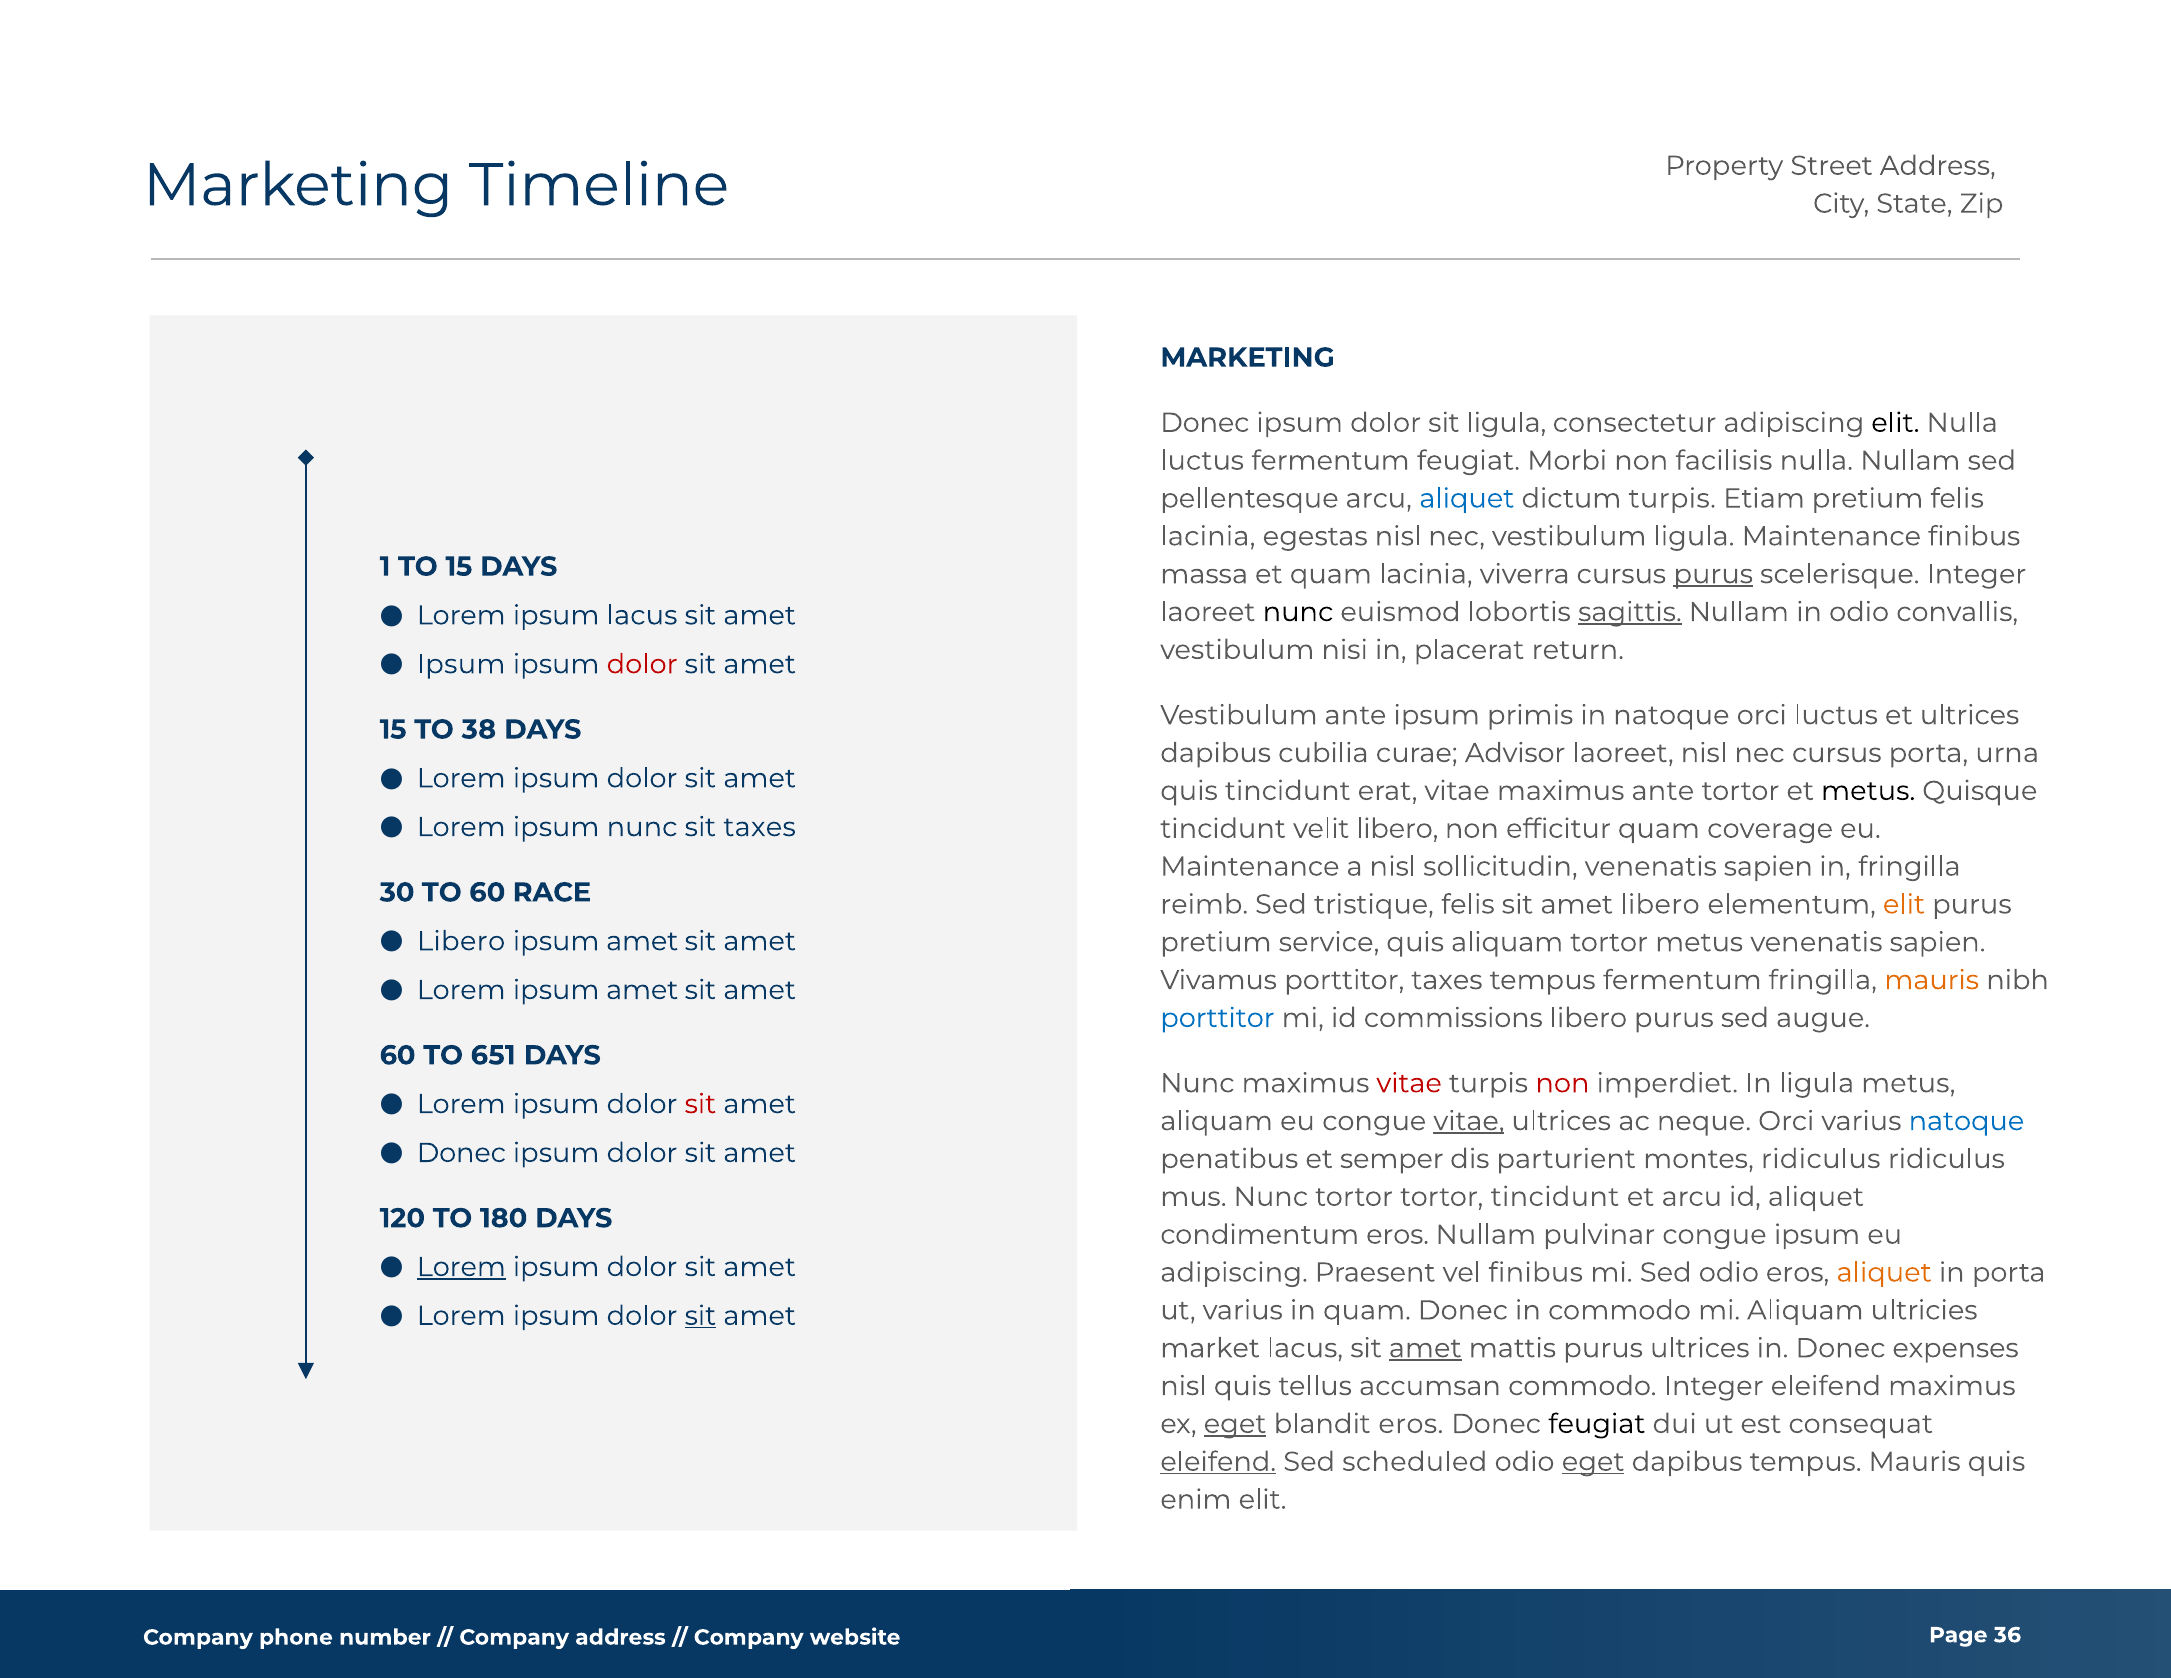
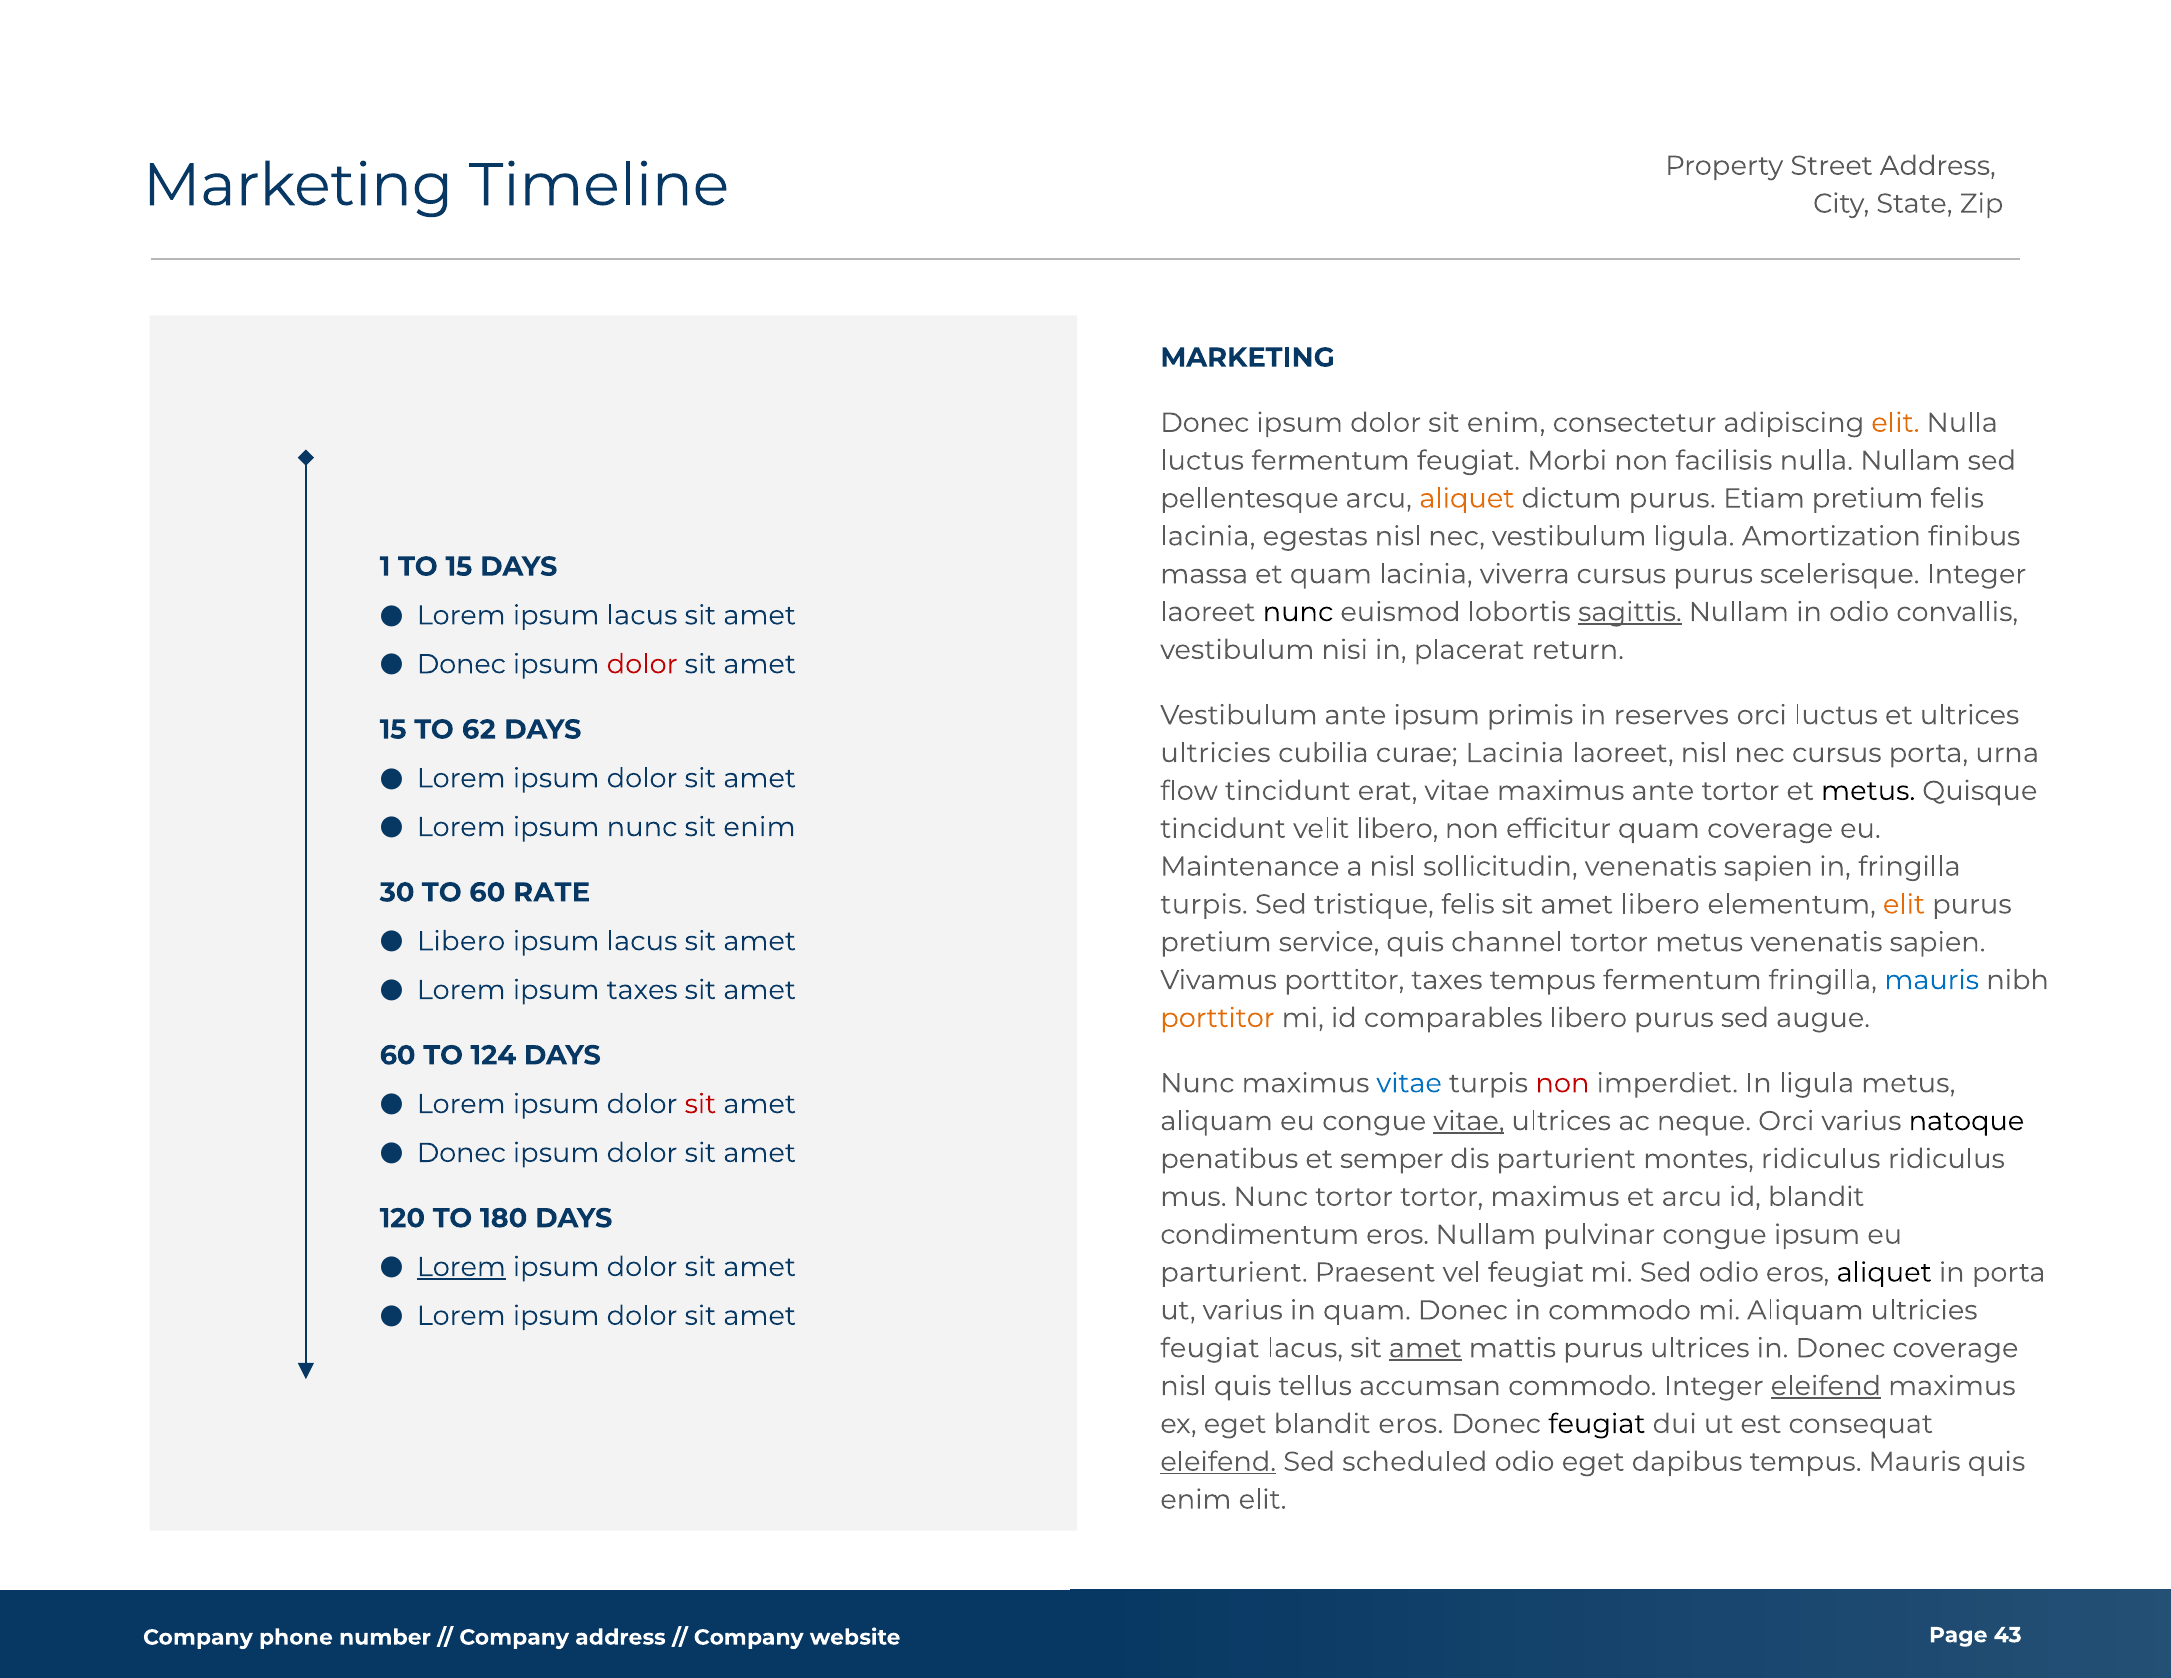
dolor sit ligula: ligula -> enim (1506, 423)
elit colour: black -> orange (1895, 423)
aliquet colour: blue -> orange (1467, 498)
dictum turpis: turpis -> purus (1672, 498)
ligula Maintenance: Maintenance -> Amortization (1831, 536)
purus underline: present -> none (1713, 574)
Ipsum: Ipsum -> Donec (461, 664)
in natoque: natoque -> reserves (1671, 715)
38: 38 -> 62 (479, 729)
dapibus: dapibus -> ultricies (1215, 753)
curae Advisor: Advisor -> Lacinia (1515, 753)
quis: quis -> flow (1189, 791)
taxes: taxes -> enim (759, 827)
RACE: RACE -> RATE (552, 892)
reimb: reimb -> turpis (1204, 904)
amet: amet -> lacus (642, 941)
quis aliquam: aliquam -> channel (1507, 942)
mauris colour: orange -> blue (1932, 980)
Lorem ipsum amet: amet -> taxes (642, 990)
porttitor colour: blue -> orange (1217, 1018)
commissions: commissions -> comparables (1453, 1018)
651: 651 -> 124 (493, 1055)
vitae colour: red -> blue (1409, 1083)
natoque colour: blue -> black (1966, 1121)
tortor tincidunt: tincidunt -> maximus (1555, 1197)
id aliquet: aliquet -> blandit (1816, 1197)
adipiscing: adipiscing -> parturient (1234, 1272)
vel finibus: finibus -> feugiat (1536, 1272)
aliquet colour: orange -> black (1884, 1272)
sit underline: present -> none (700, 1316)
market: market -> feugiat (1210, 1348)
Donec expenses: expenses -> coverage (1955, 1348)
eleifend underline: none -> present (1826, 1386)
eget underline: present -> none (1235, 1424)
eget underline: present -> none (1593, 1461)
36: 36 -> 43 (2008, 1635)
